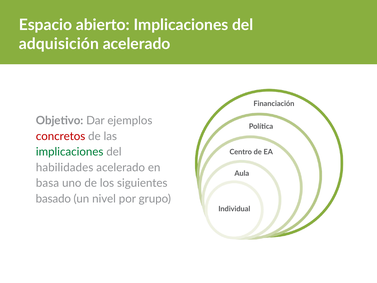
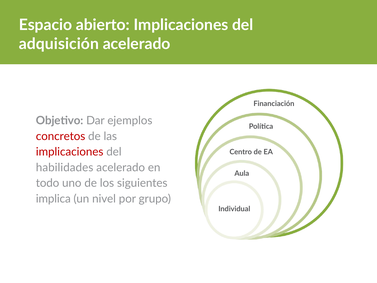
implicaciones colour: green -> red (70, 152)
basa: basa -> todo (48, 183)
basado: basado -> implica (53, 199)
